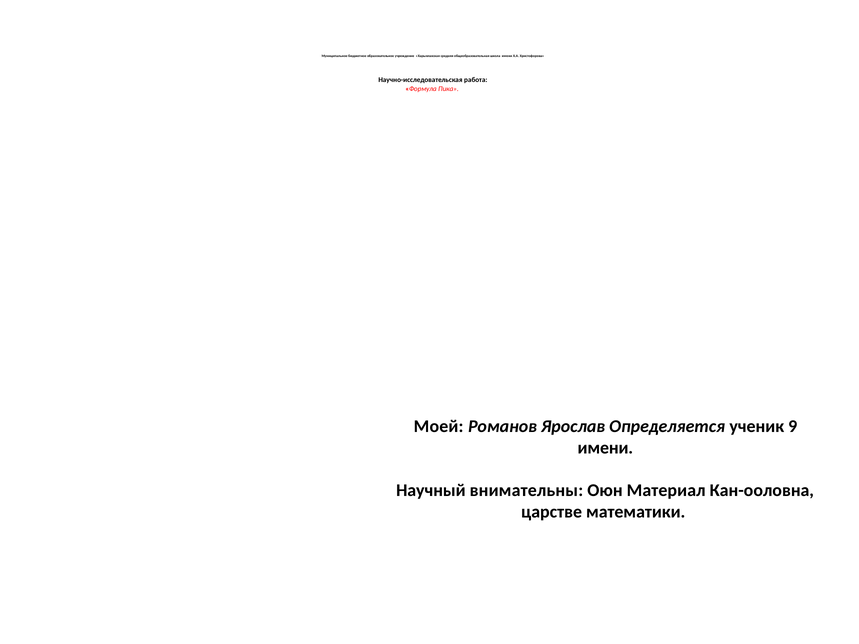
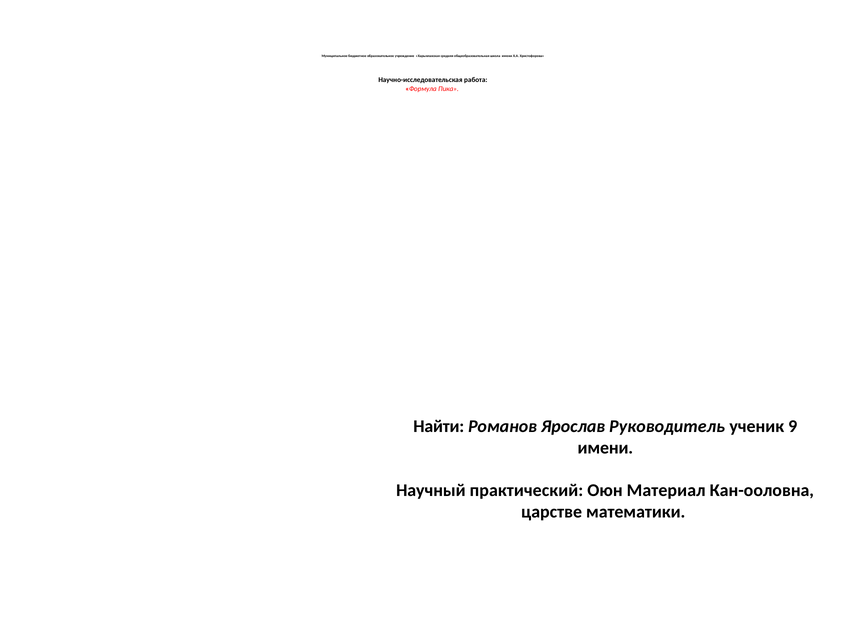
Моей: Моей -> Найти (439, 426)
Определяется: Определяется -> Руководитель (667, 426)
внимательны: внимательны -> практический (526, 491)
